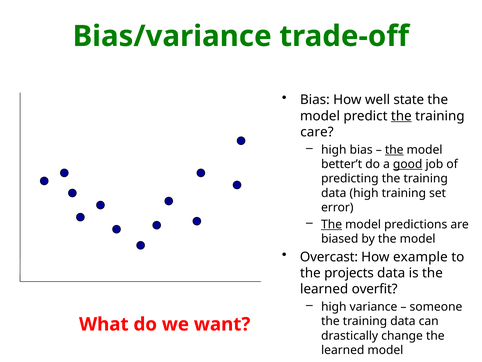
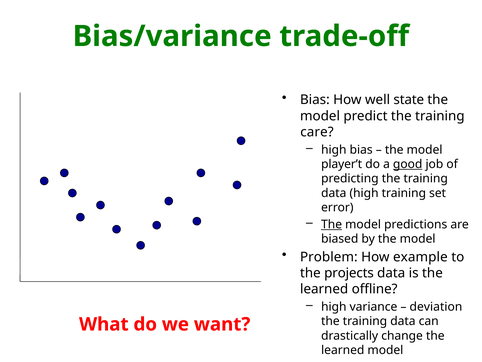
the underline: present -> none (401, 116)
the underline: present -> none (394, 149)
better’t: better’t -> player’t (342, 164)
Overcast: Overcast -> Problem (329, 257)
overfit: overfit -> offline (375, 289)
someone: someone -> deviation (436, 306)
